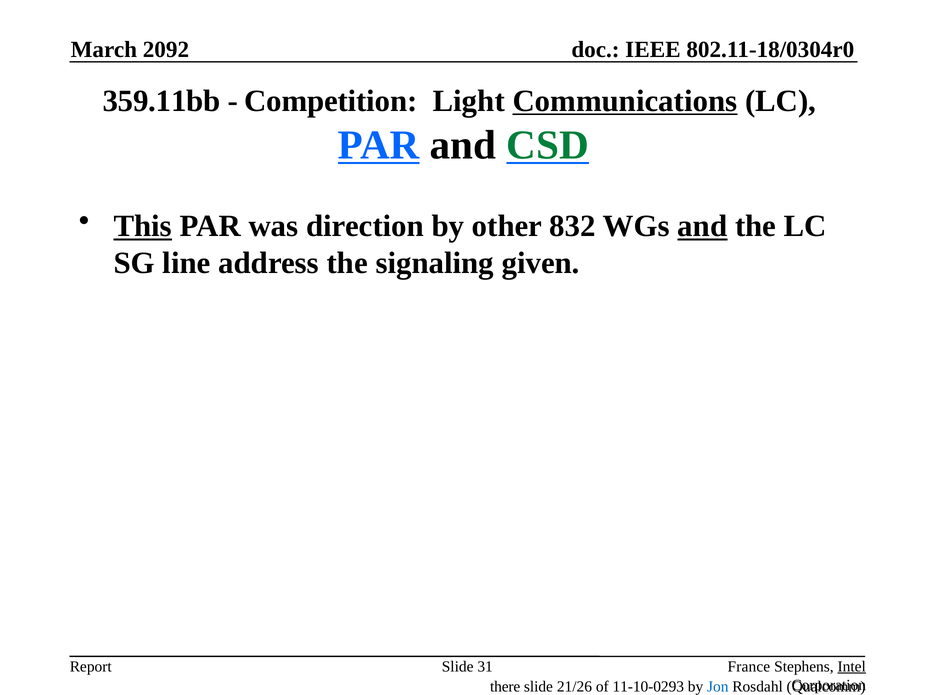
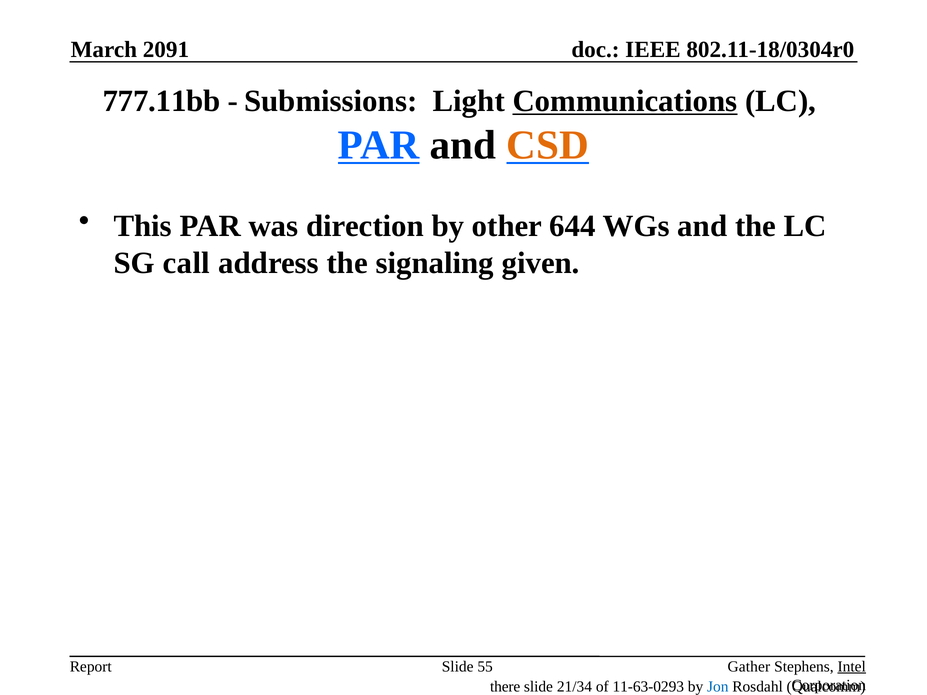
2092: 2092 -> 2091 (166, 49)
359.11bb: 359.11bb -> 777.11bb (161, 101)
Competition: Competition -> Submissions (331, 101)
CSD colour: green -> orange (548, 145)
This underline: present -> none (143, 226)
832: 832 -> 644 (573, 226)
and underline: present -> none (702, 226)
line: line -> call (186, 263)
31: 31 -> 55 (485, 667)
France: France -> Gather (749, 667)
21/26: 21/26 -> 21/34 (574, 687)
11-10-0293: 11-10-0293 -> 11-63-0293 (648, 687)
